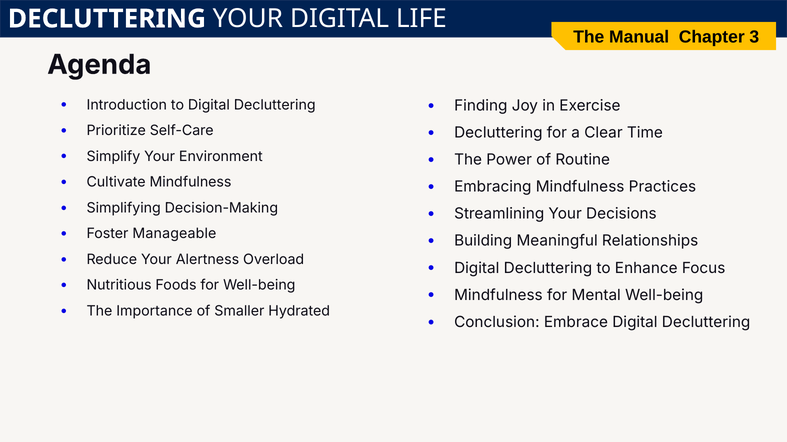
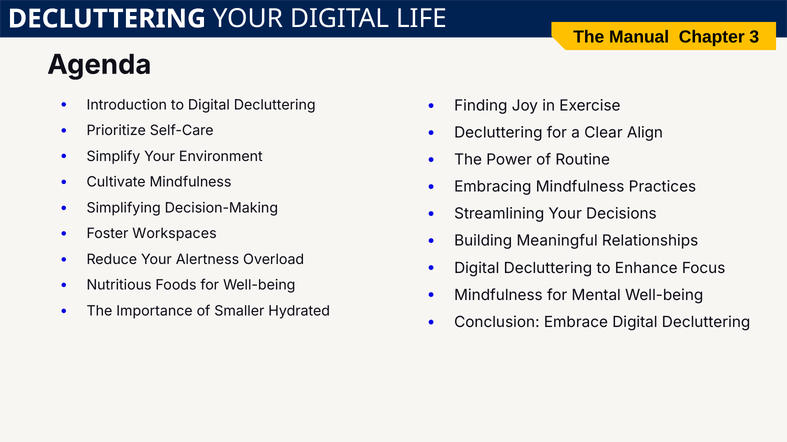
Time: Time -> Align (645, 133)
Manageable: Manageable -> Workspaces (174, 234)
